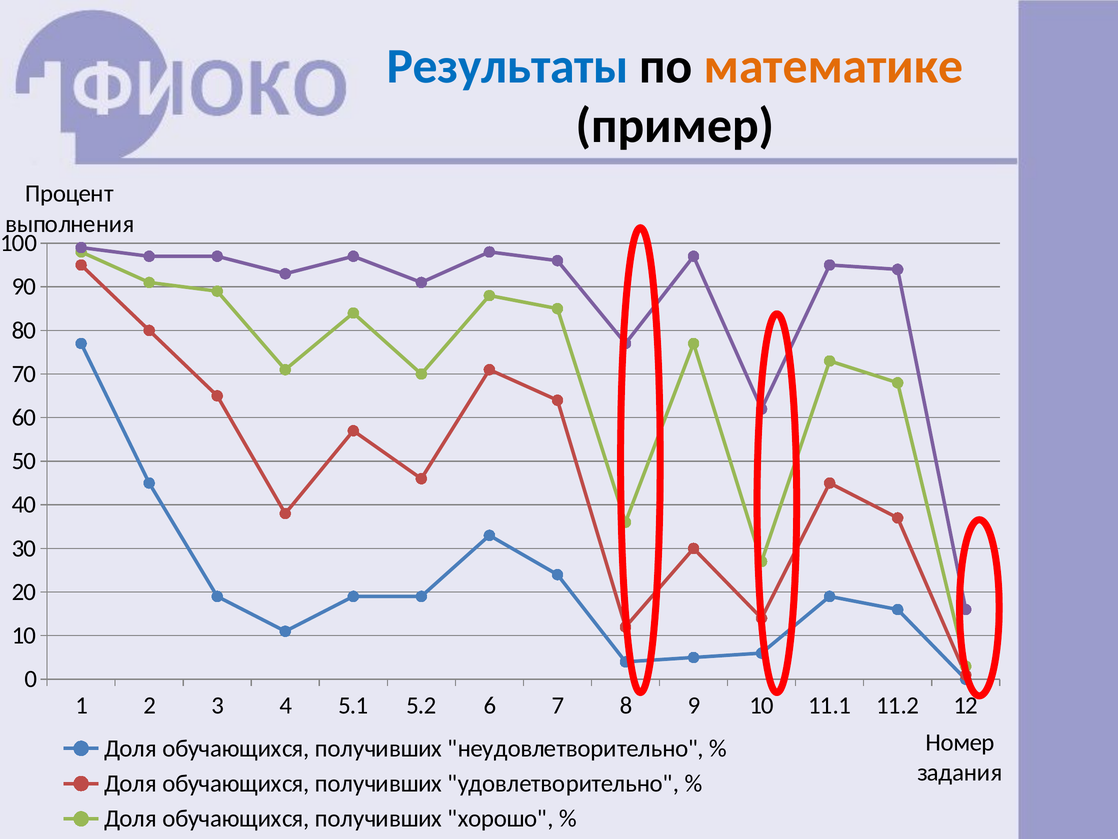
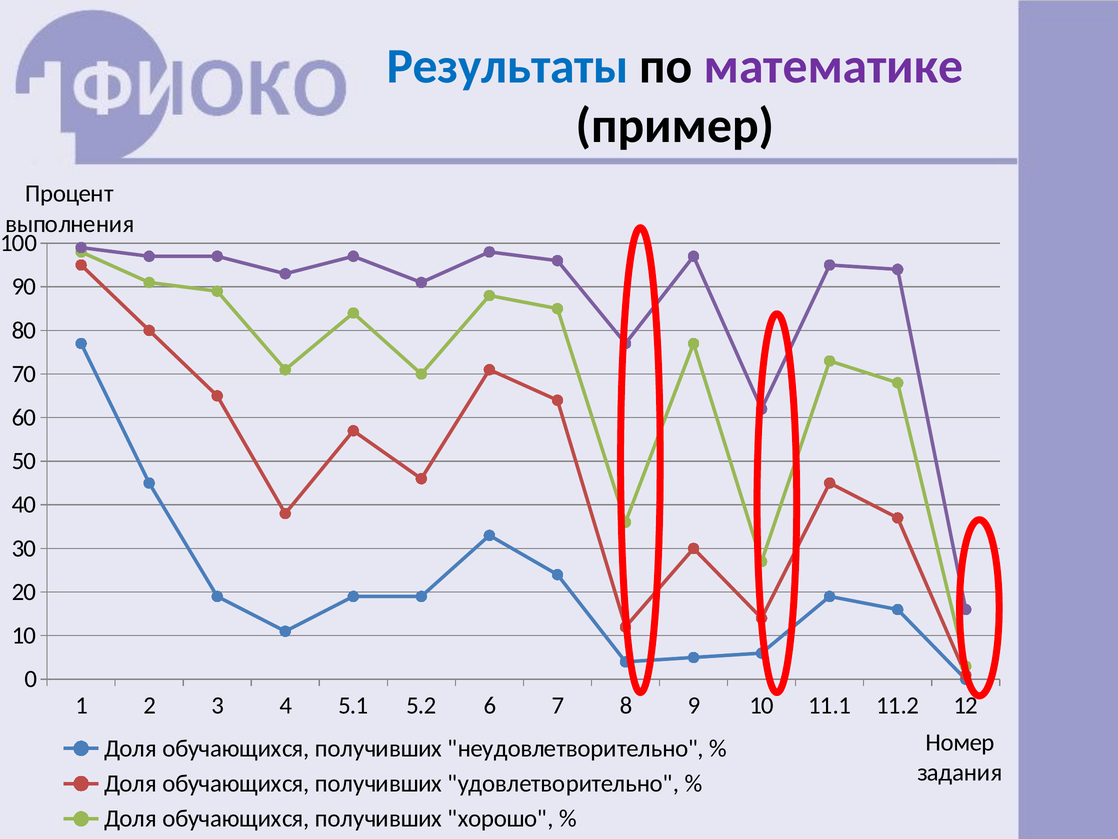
математике colour: orange -> purple (834, 66)
